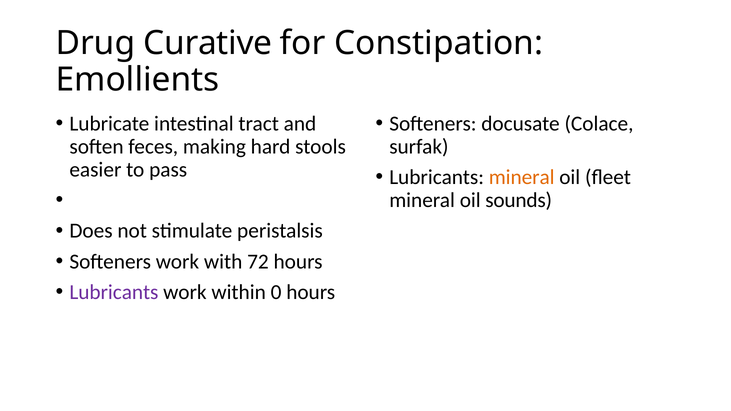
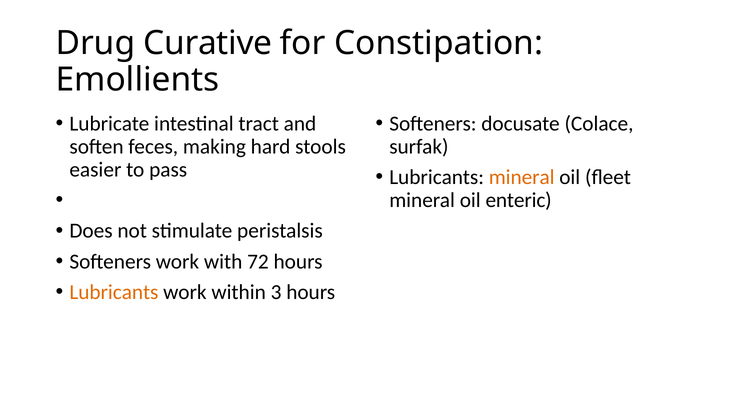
sounds: sounds -> enteric (519, 200)
Lubricants colour: purple -> orange (114, 292)
0: 0 -> 3 (276, 292)
